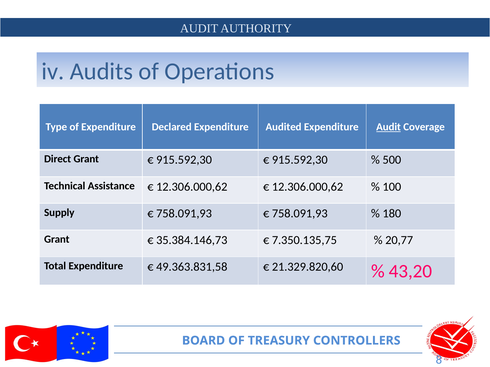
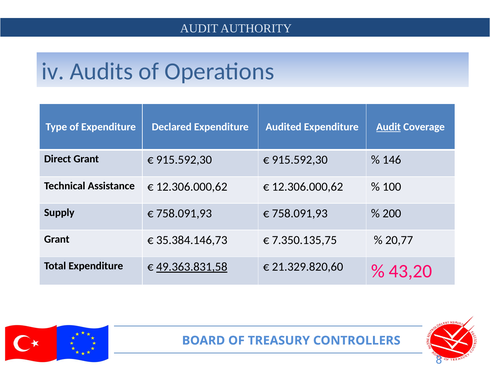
500: 500 -> 146 (392, 160)
180: 180 -> 200 (392, 214)
49.363.831,58 underline: none -> present (192, 267)
